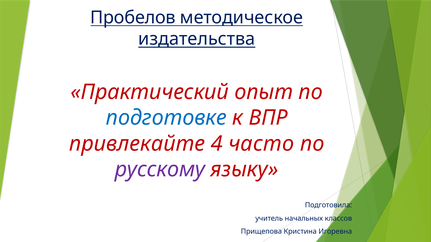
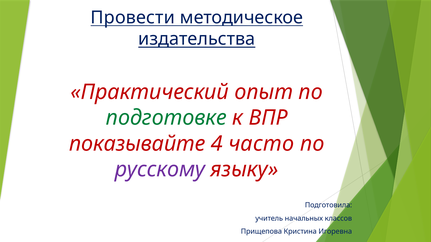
Пробелов: Пробелов -> Провести (133, 18)
подготовке colour: blue -> green (166, 118)
привлекайте: привлекайте -> показывайте (137, 144)
